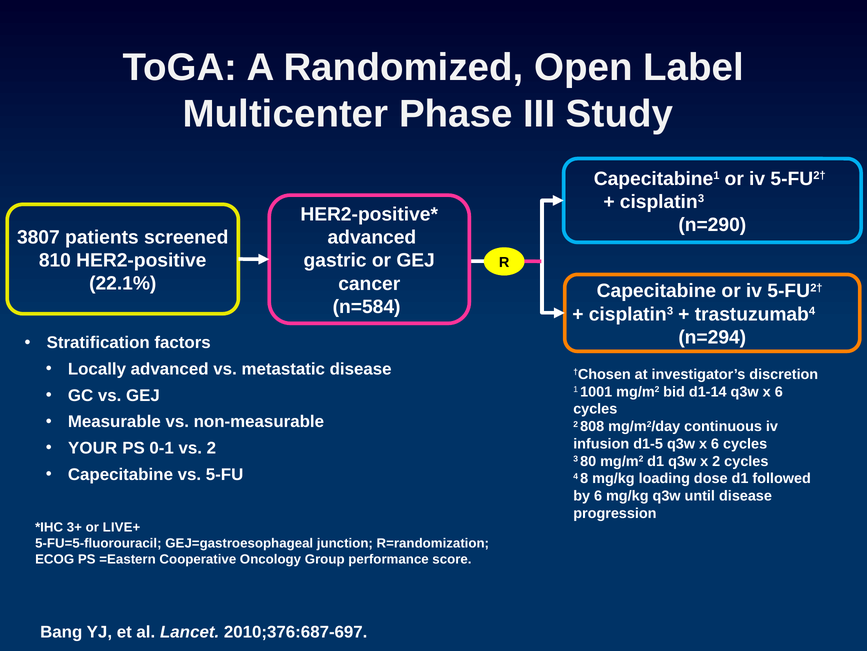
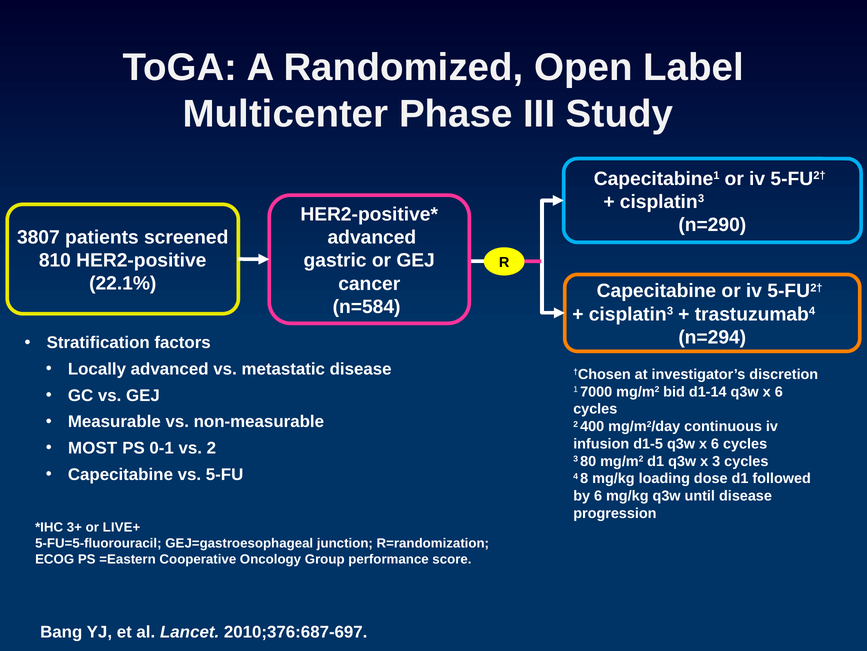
1001: 1001 -> 7000 (596, 391)
808: 808 -> 400 (592, 426)
YOUR: YOUR -> MOST (93, 448)
x 2: 2 -> 3 (716, 461)
